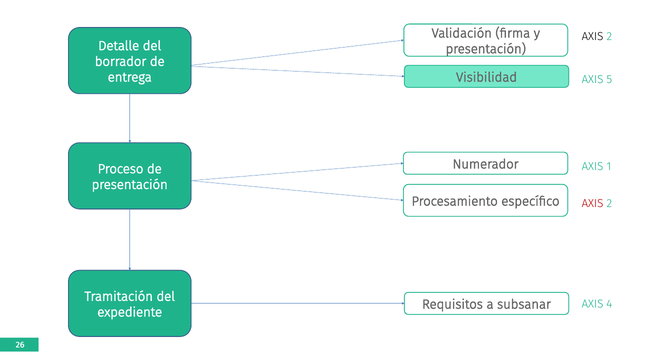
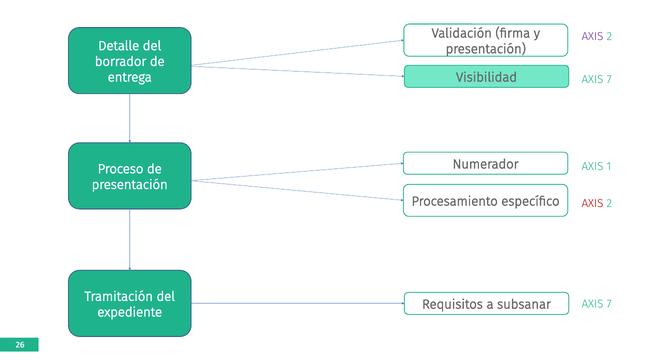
AXIS colour: black -> purple (593, 37)
5: 5 -> 7 (609, 80)
subsanar AXIS 4: 4 -> 7 (609, 304)
